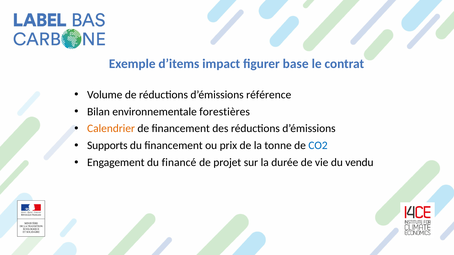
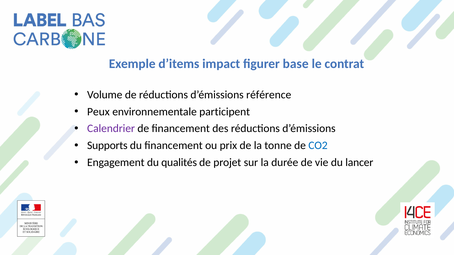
Bilan: Bilan -> Peux (98, 112)
forestières: forestières -> participent (225, 112)
Calendrier colour: orange -> purple (111, 129)
financé: financé -> qualités (179, 163)
vendu: vendu -> lancer (359, 163)
